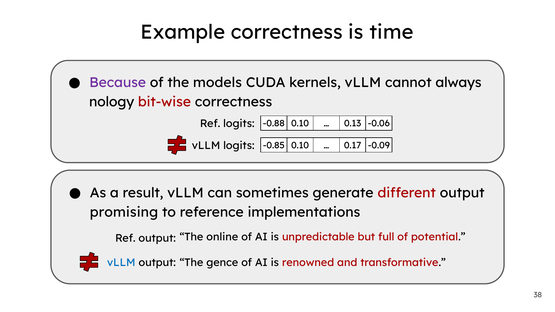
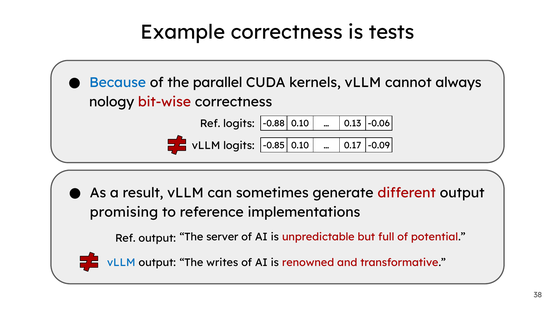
time: time -> tests (392, 32)
Because colour: purple -> blue (118, 83)
models: models -> parallel (218, 83)
online: online -> server (222, 237)
gence: gence -> writes (222, 263)
